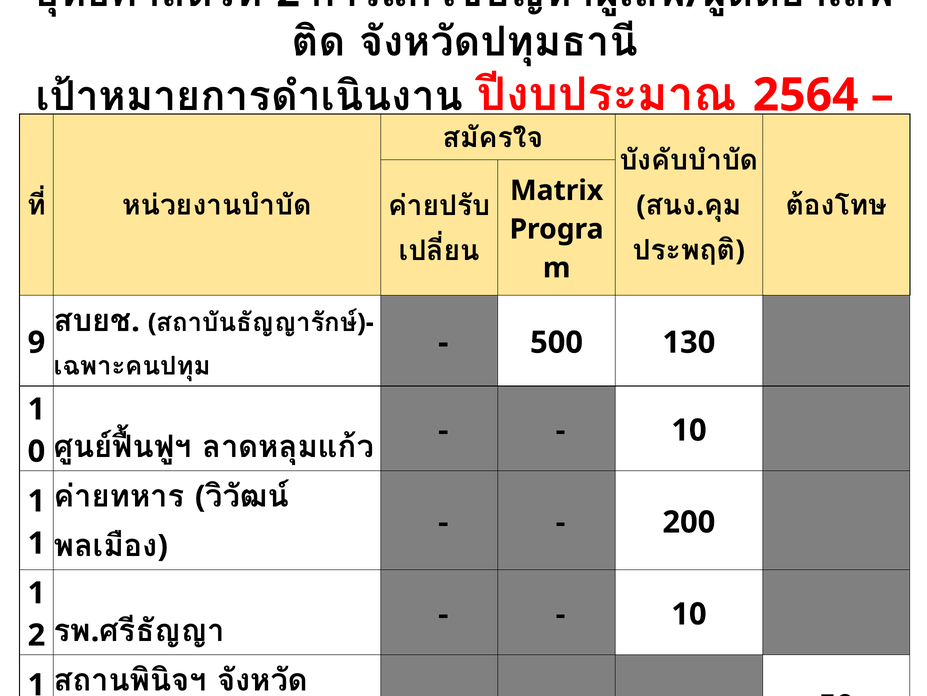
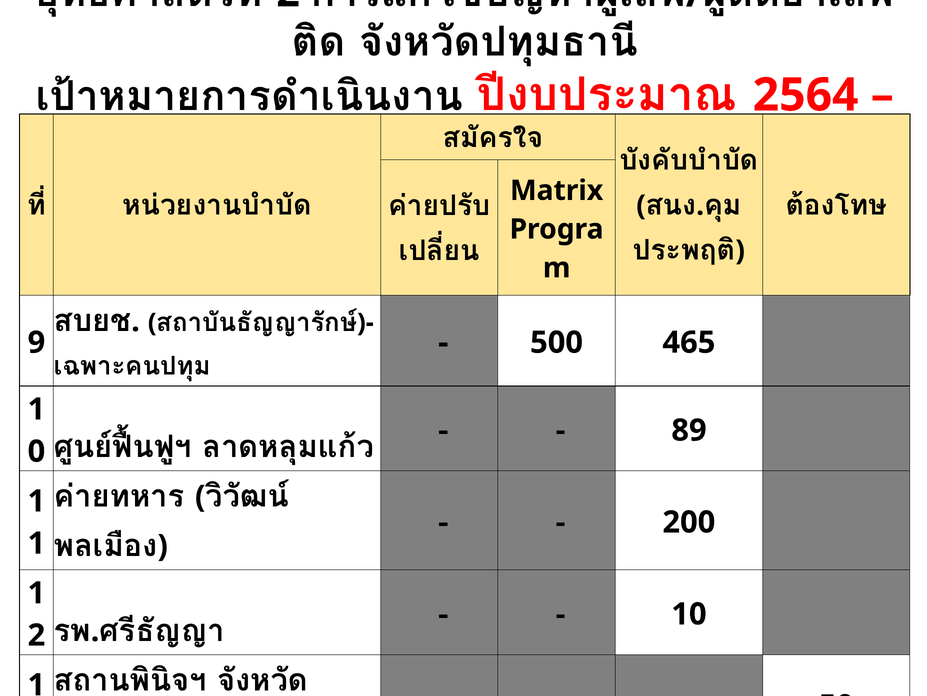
130: 130 -> 465 (689, 342)
10: 10 -> 89 (689, 430)
